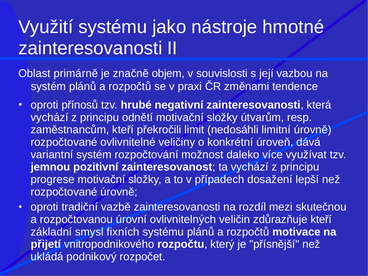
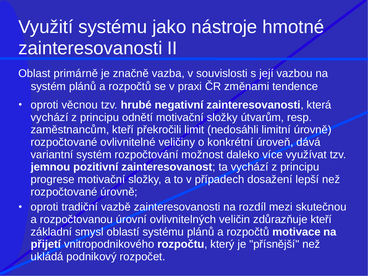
objem: objem -> vazba (168, 73)
přínosů: přínosů -> věcnou (80, 105)
fixních: fixních -> oblastí (123, 232)
